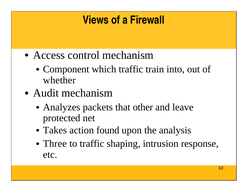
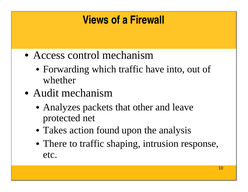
Component: Component -> Forwarding (66, 69)
train: train -> have (155, 69)
Three: Three -> There (55, 143)
